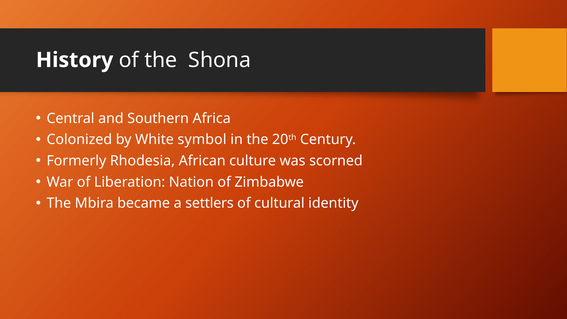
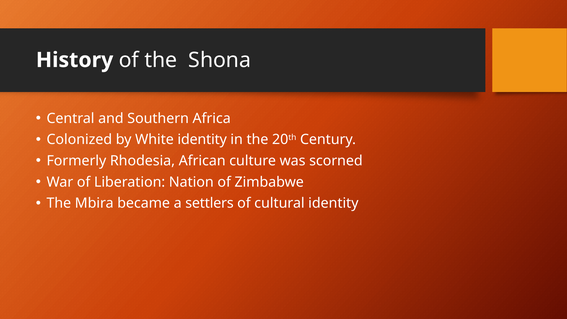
White symbol: symbol -> identity (202, 140)
